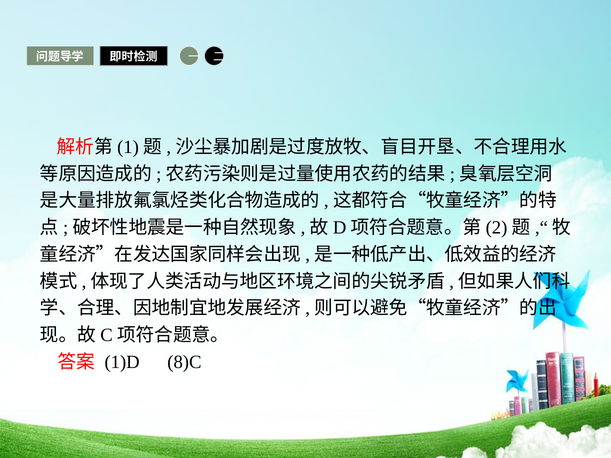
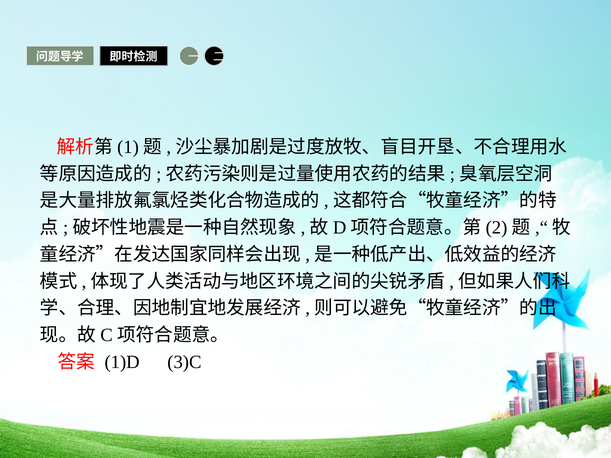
8)C: 8)C -> 3)C (184, 362)
